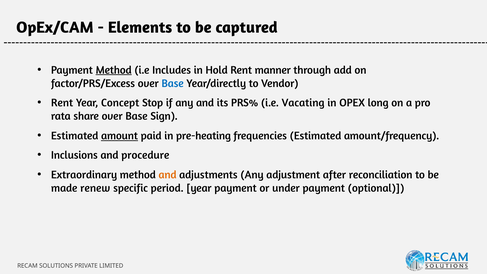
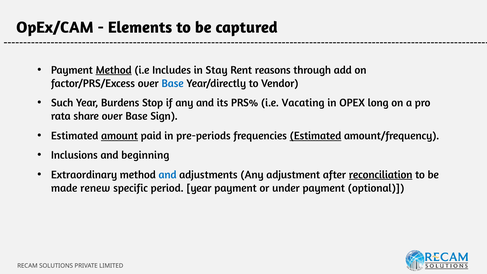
Hold: Hold -> Stay (217, 70)
manner: manner -> reasons (273, 70)
Rent: Rent -> Such (62, 103)
Concept: Concept -> Burdens (120, 103)
pre-heating: pre-heating -> pre-periods (203, 136)
Estimated underline: none -> present (315, 136)
procedure: procedure -> beginning (145, 155)
and colour: orange -> blue (168, 175)
reconciliation underline: none -> present (381, 175)
